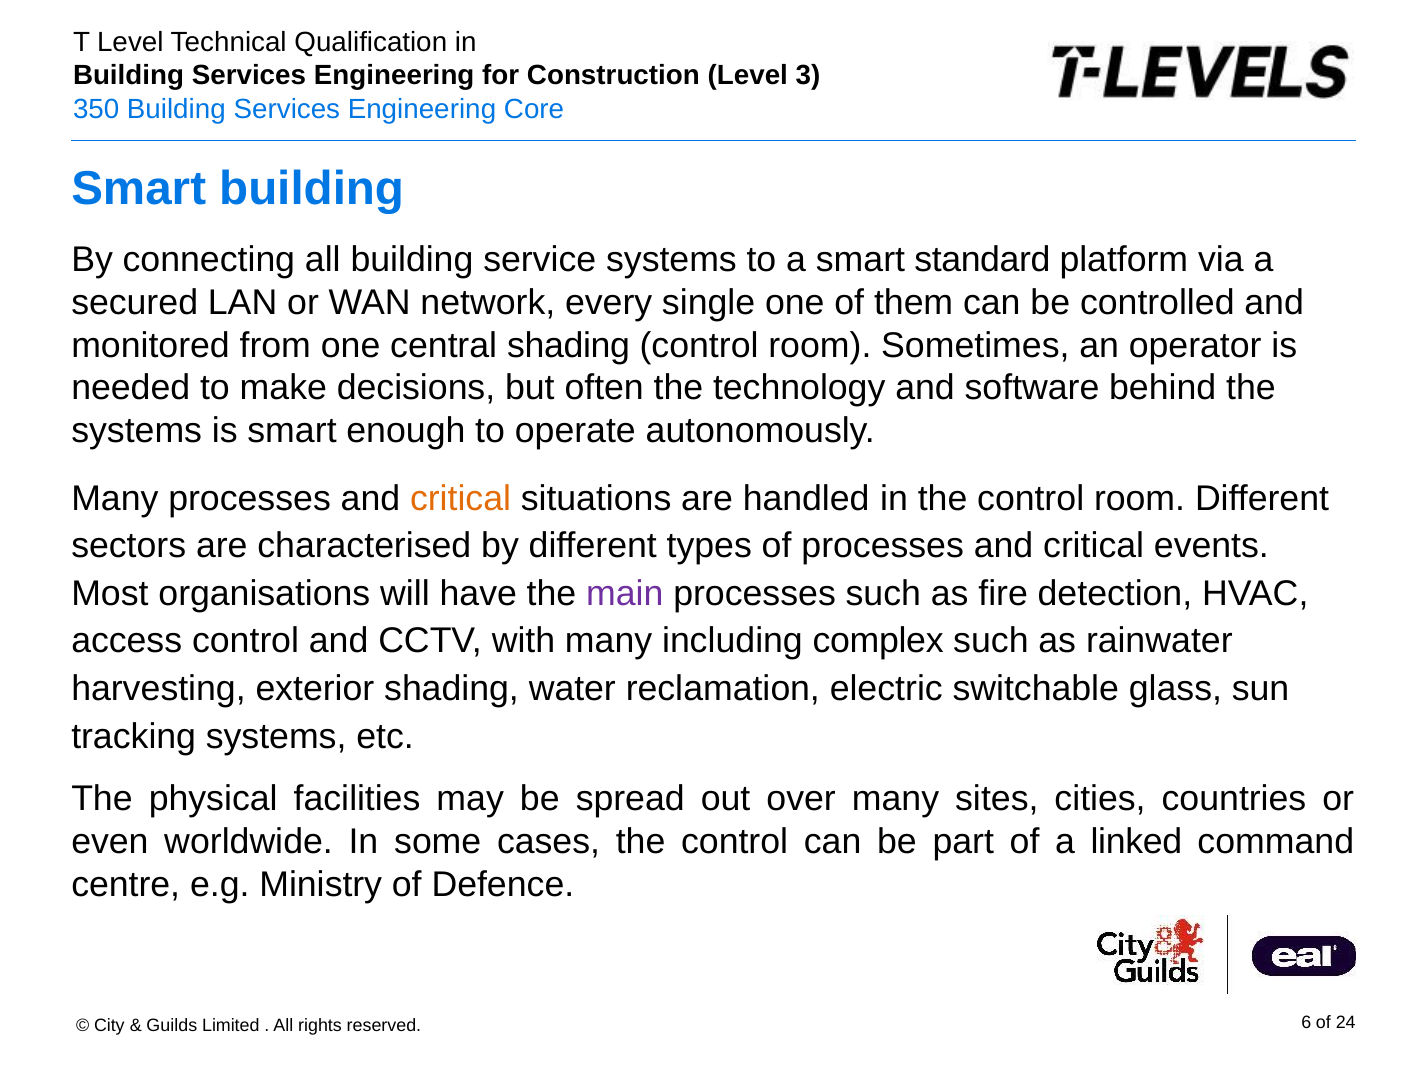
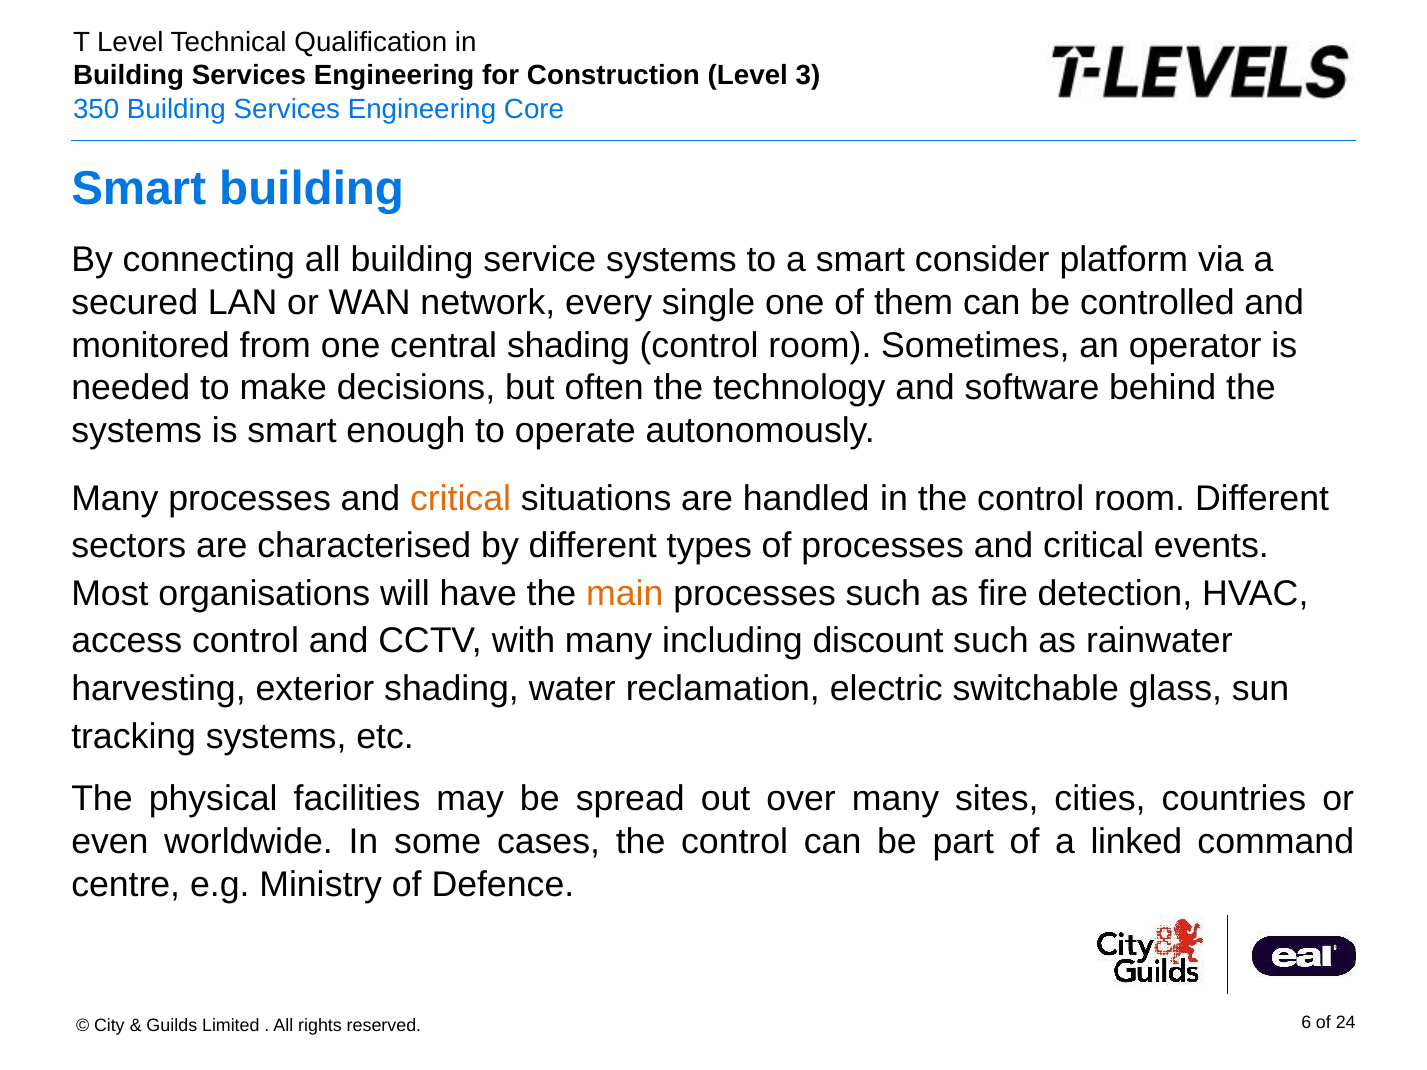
standard: standard -> consider (982, 260)
main colour: purple -> orange (625, 594)
complex: complex -> discount (878, 641)
